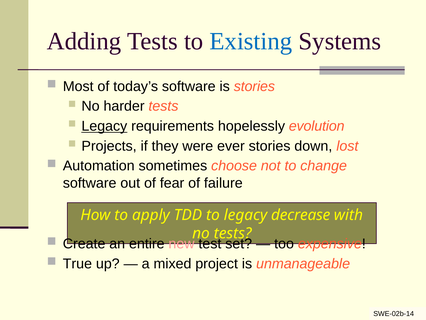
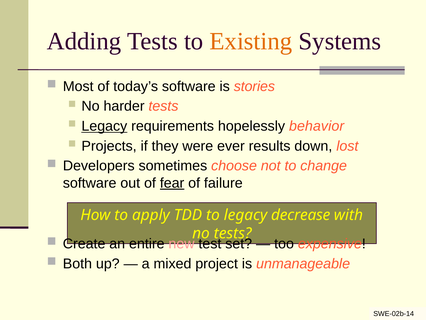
Existing colour: blue -> orange (251, 41)
evolution: evolution -> behavior (317, 126)
ever stories: stories -> results (270, 146)
Automation: Automation -> Developers (99, 166)
fear underline: none -> present (172, 183)
True: True -> Both (77, 263)
